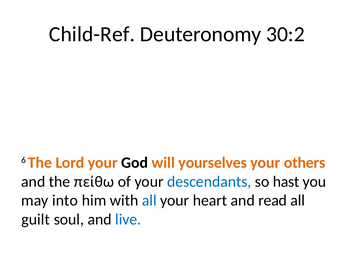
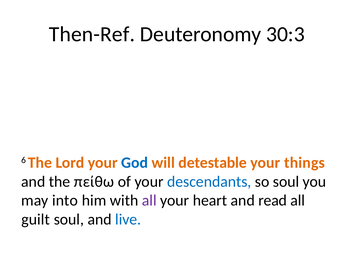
Child-Ref: Child-Ref -> Then-Ref (92, 34)
30:2: 30:2 -> 30:3 (285, 34)
God colour: black -> blue (135, 162)
yourselves: yourselves -> detestable (213, 162)
others: others -> things (305, 162)
so hast: hast -> soul (286, 181)
all colour: blue -> purple (149, 200)
